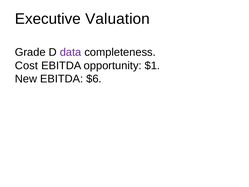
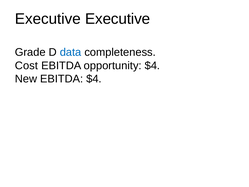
Executive Valuation: Valuation -> Executive (118, 19)
data colour: purple -> blue (71, 52)
opportunity $1: $1 -> $4 (152, 65)
EBITDA $6: $6 -> $4 (94, 79)
